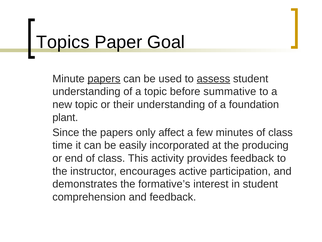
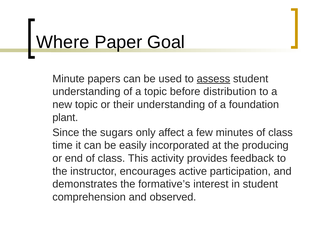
Topics: Topics -> Where (63, 42)
papers underline: present -> none (104, 79)
summative: summative -> distribution (230, 91)
the papers: papers -> sugars (116, 132)
and feedback: feedback -> observed (173, 197)
